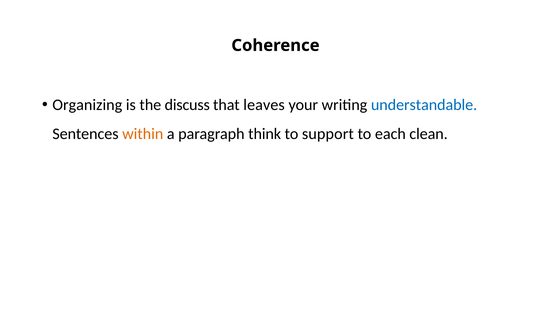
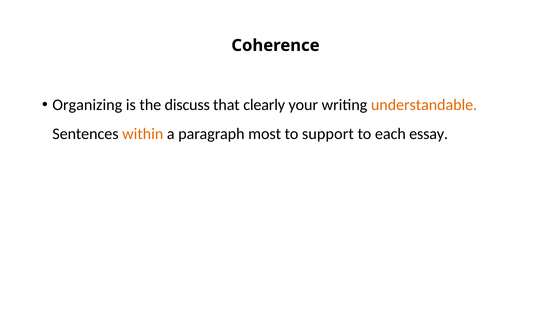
leaves: leaves -> clearly (264, 105)
understandable colour: blue -> orange (424, 105)
think: think -> most (265, 134)
clean: clean -> essay (429, 134)
